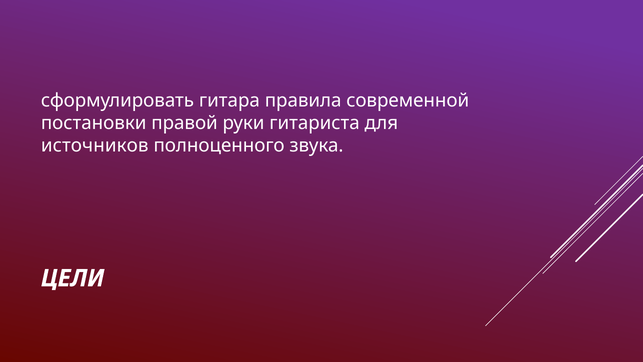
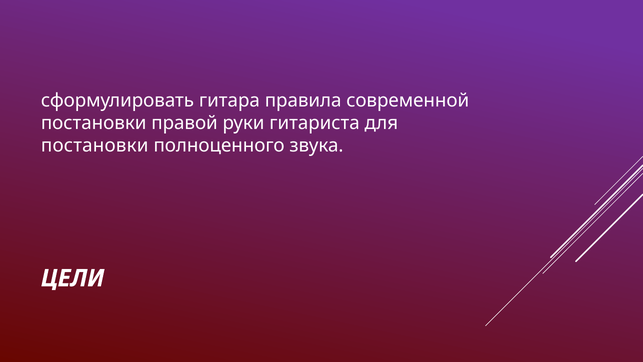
источников: источников -> постановки (95, 145)
